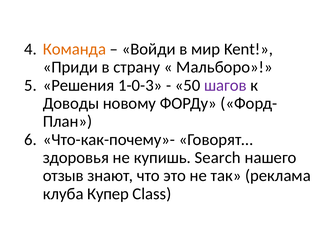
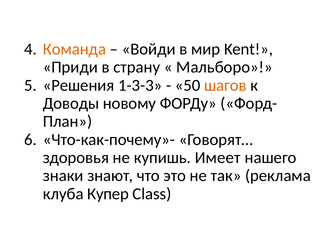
1-0-3: 1-0-3 -> 1-3-3 (140, 85)
шагов colour: purple -> orange (225, 85)
Search: Search -> Имеет (218, 157)
отзыв: отзыв -> знаки (63, 175)
